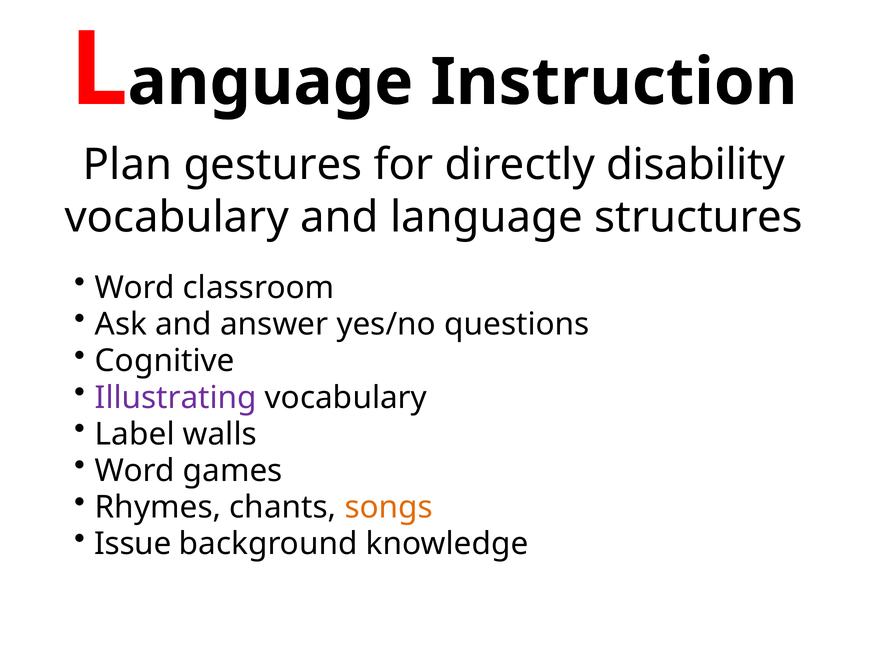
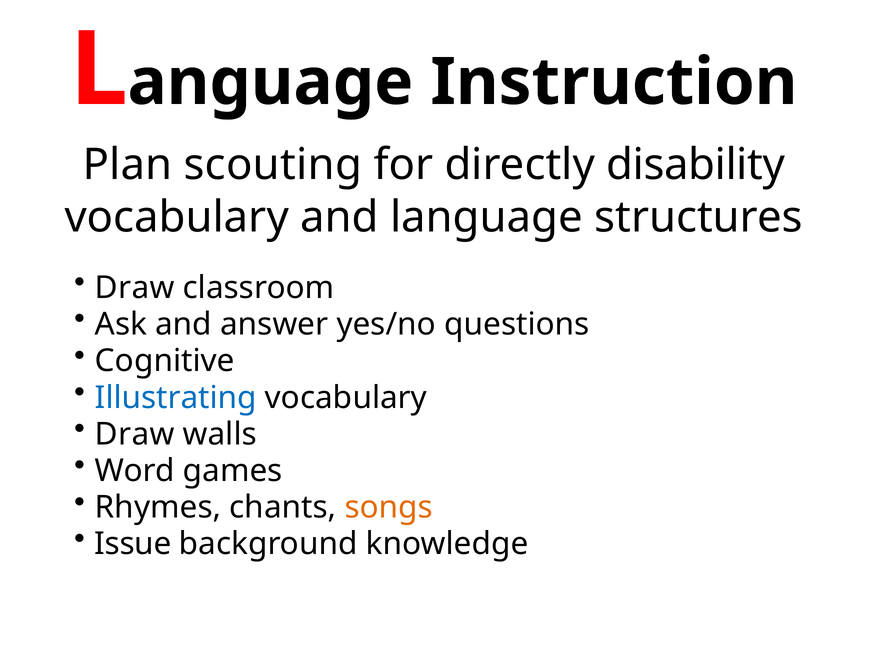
gestures: gestures -> scouting (273, 165)
Word: Word -> Draw (135, 288)
Illustrating colour: purple -> blue (176, 398)
Label: Label -> Draw (135, 434)
